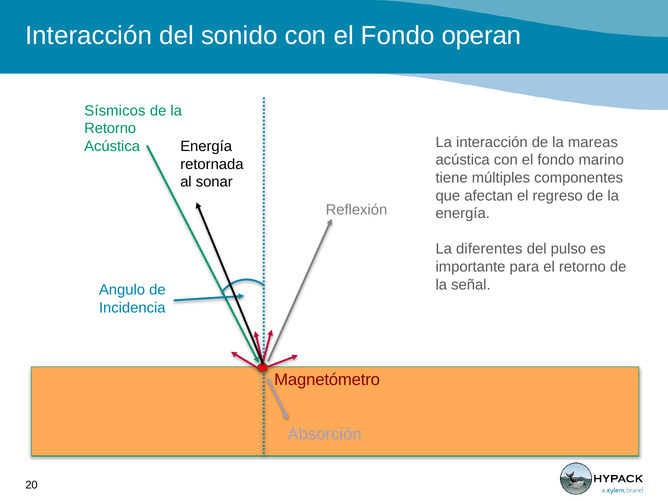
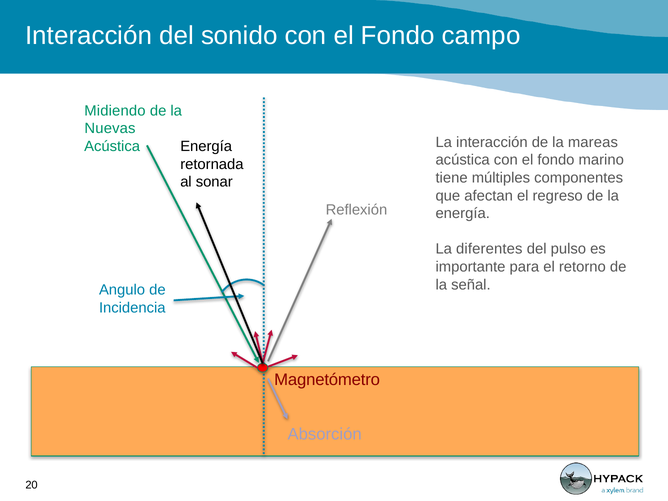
operan: operan -> campo (481, 36)
Sísmicos: Sísmicos -> Midiendo (115, 111)
Retorno: Retorno -> Nuevas (110, 128)
